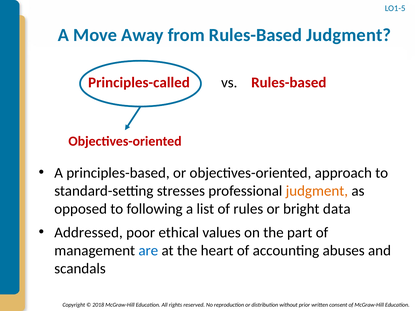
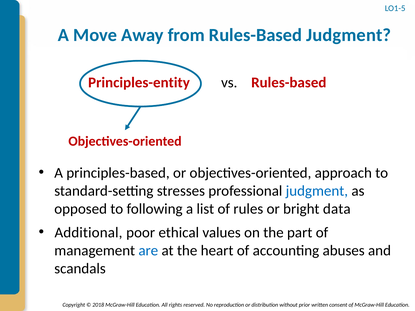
Principles-called: Principles-called -> Principles-entity (139, 83)
judgment colour: orange -> blue (317, 191)
Addressed: Addressed -> Additional (88, 233)
